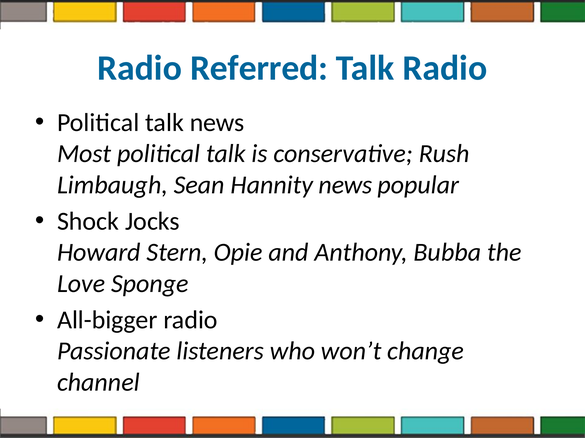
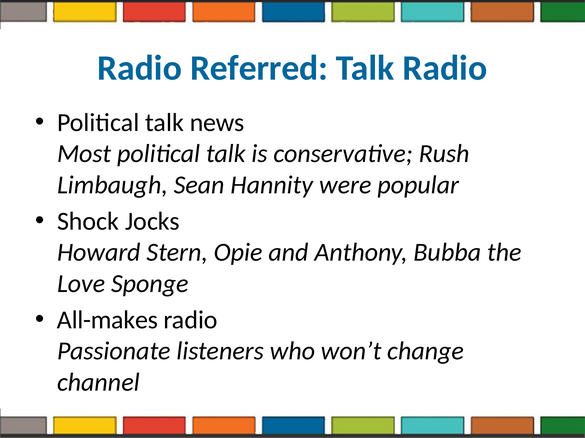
Hannity news: news -> were (345, 185)
All-bigger: All-bigger -> All-makes (107, 320)
